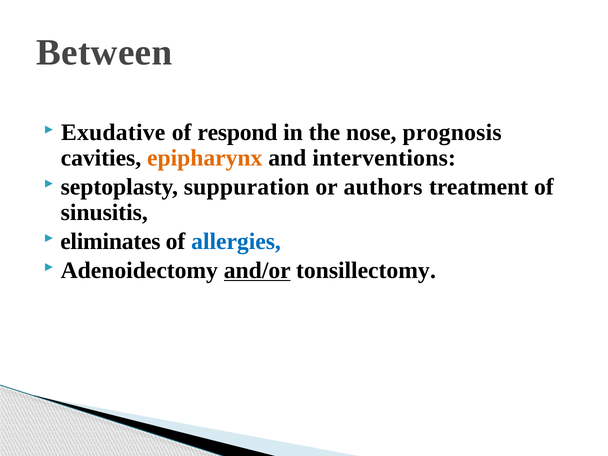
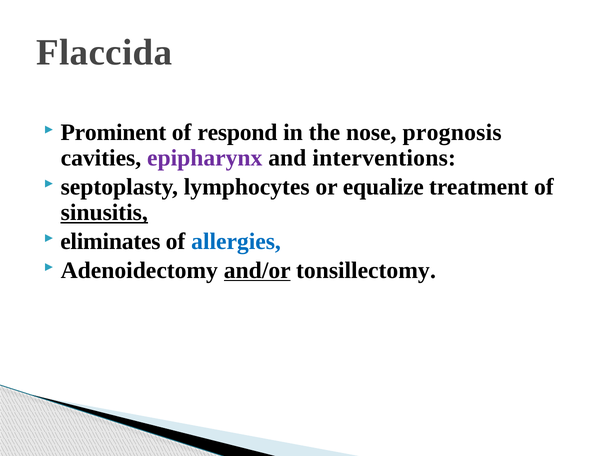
Between: Between -> Flaccida (104, 52)
Exudative: Exudative -> Prominent (113, 133)
epipharynx colour: orange -> purple (205, 158)
suppuration: suppuration -> lymphocytes (247, 187)
authors: authors -> equalize (383, 187)
sinusitis underline: none -> present (104, 213)
